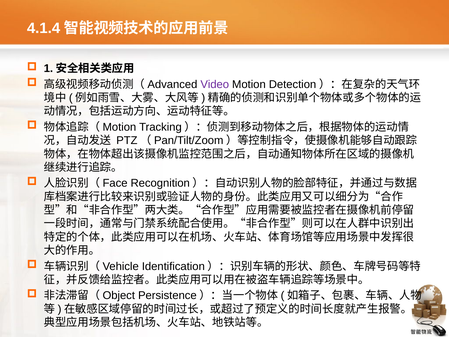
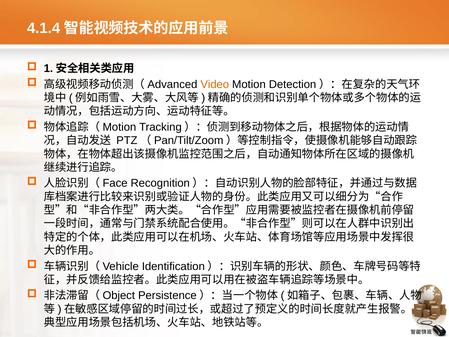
Video colour: purple -> orange (215, 84)
